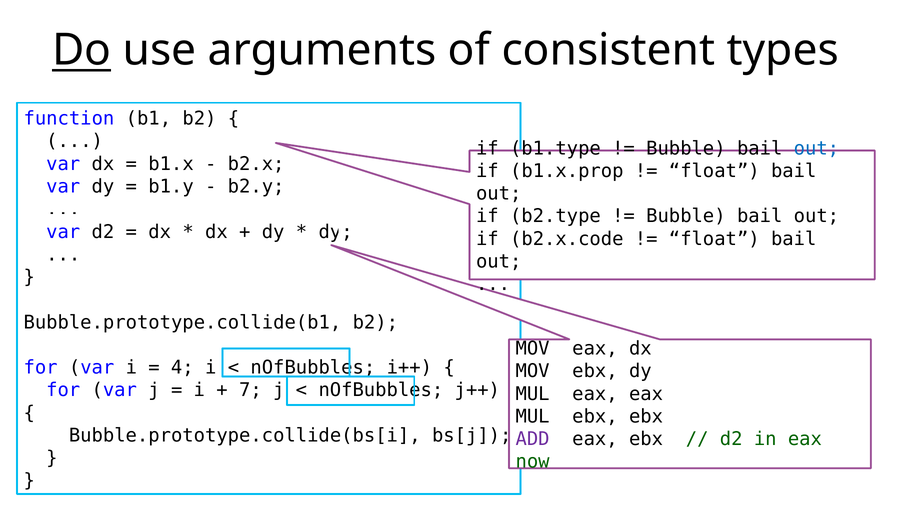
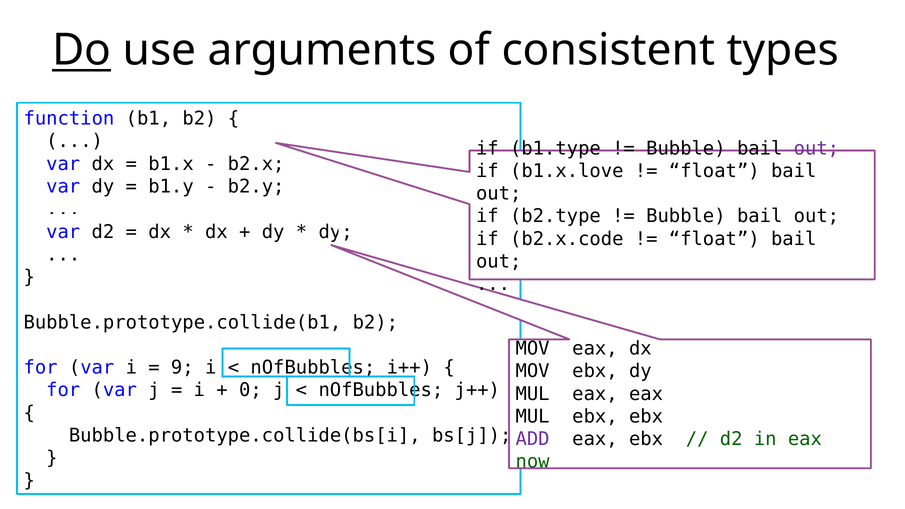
out colour: blue -> purple (816, 148)
b1.x.prop: b1.x.prop -> b1.x.love (567, 171)
4: 4 -> 9 (182, 368)
7: 7 -> 0 (250, 390)
